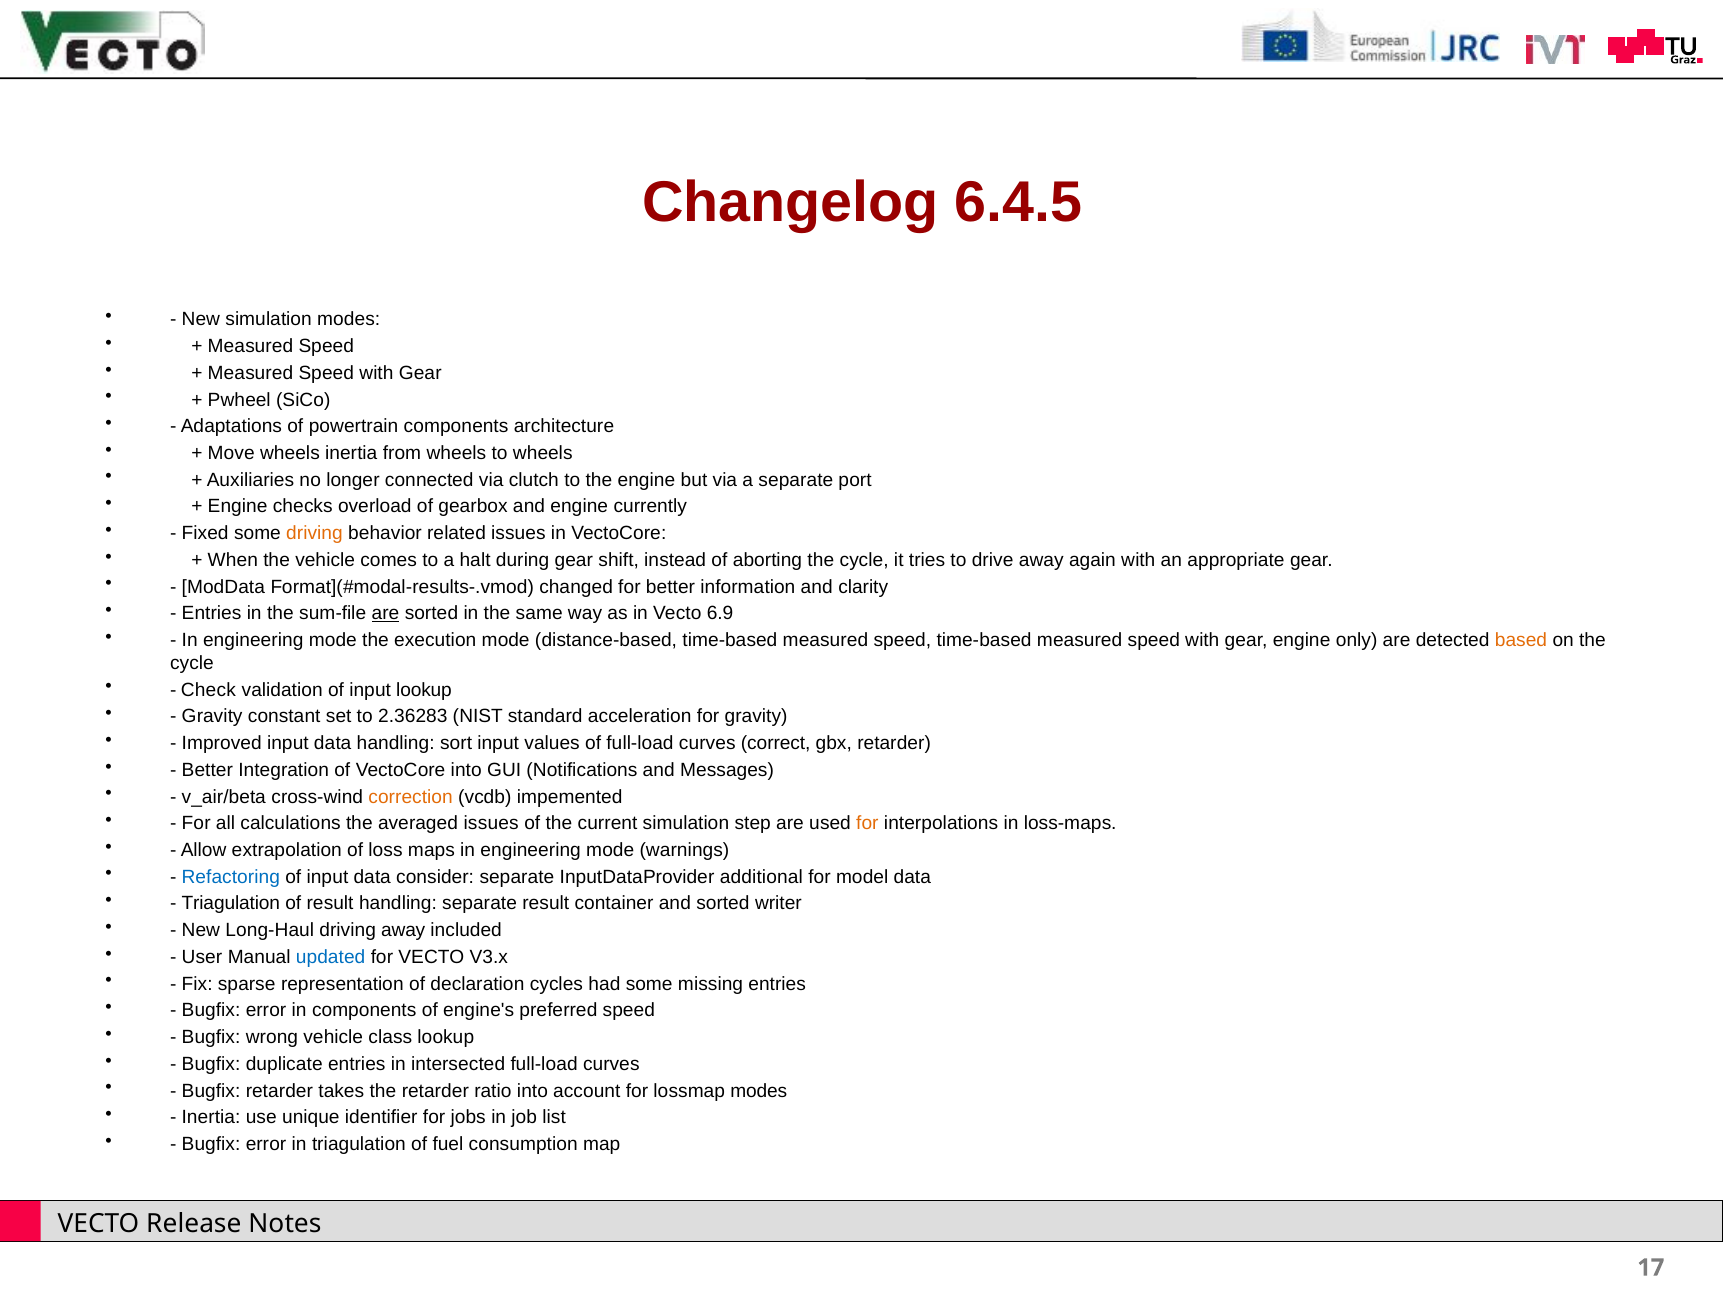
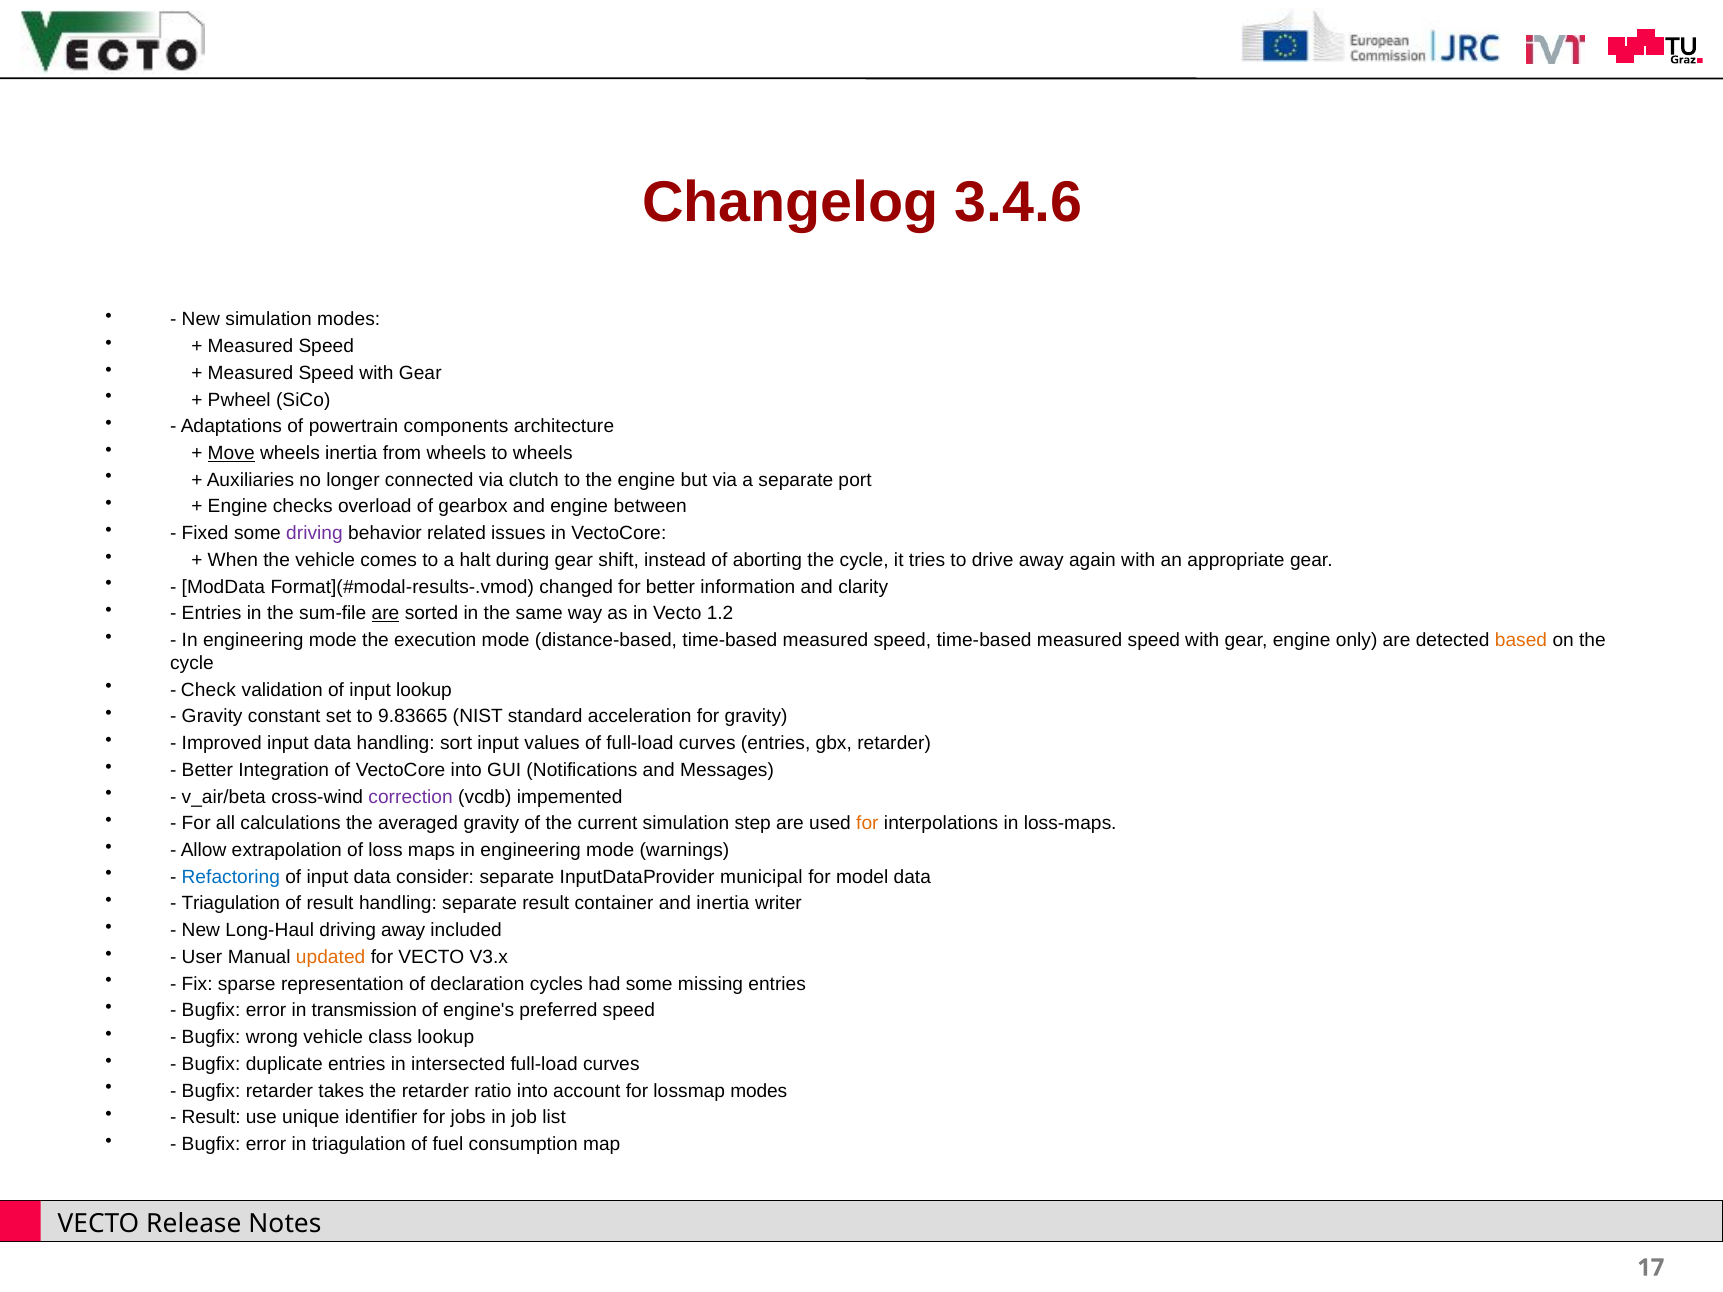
6.4.5: 6.4.5 -> 3.4.6 (1019, 203)
Move underline: none -> present (231, 453)
currently: currently -> between (650, 507)
driving colour: orange -> purple (314, 533)
6.9: 6.9 -> 1.2 (720, 614)
2.36283: 2.36283 -> 9.83665 (413, 717)
curves correct: correct -> entries (776, 743)
correction colour: orange -> purple (411, 797)
averaged issues: issues -> gravity (491, 824)
additional: additional -> municipal (761, 877)
and sorted: sorted -> inertia (723, 904)
updated colour: blue -> orange (331, 957)
in components: components -> transmission (364, 1011)
Inertia: Inertia -> Result (211, 1118)
